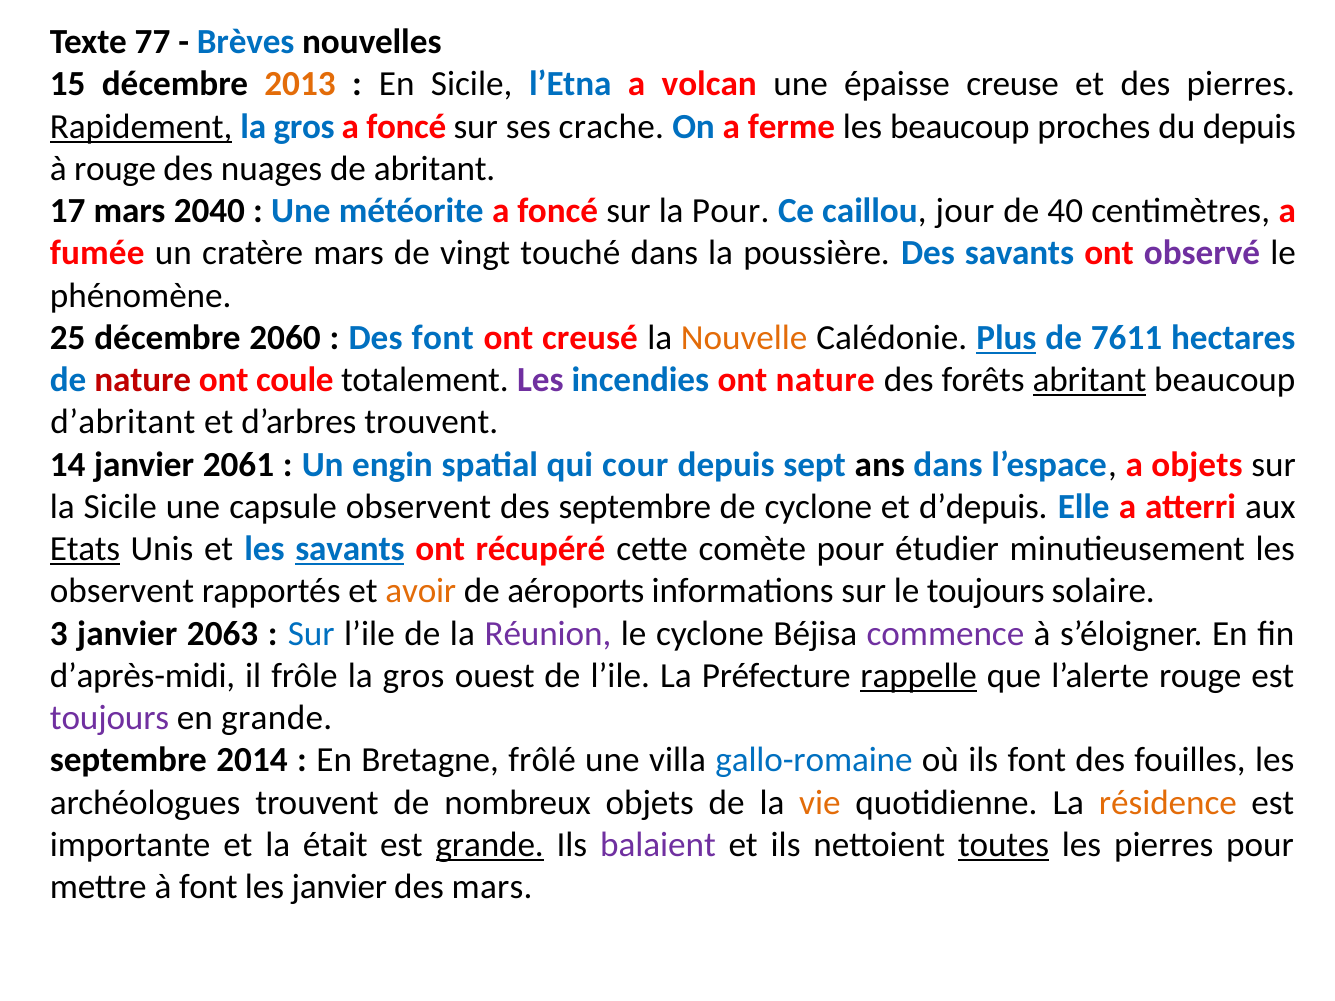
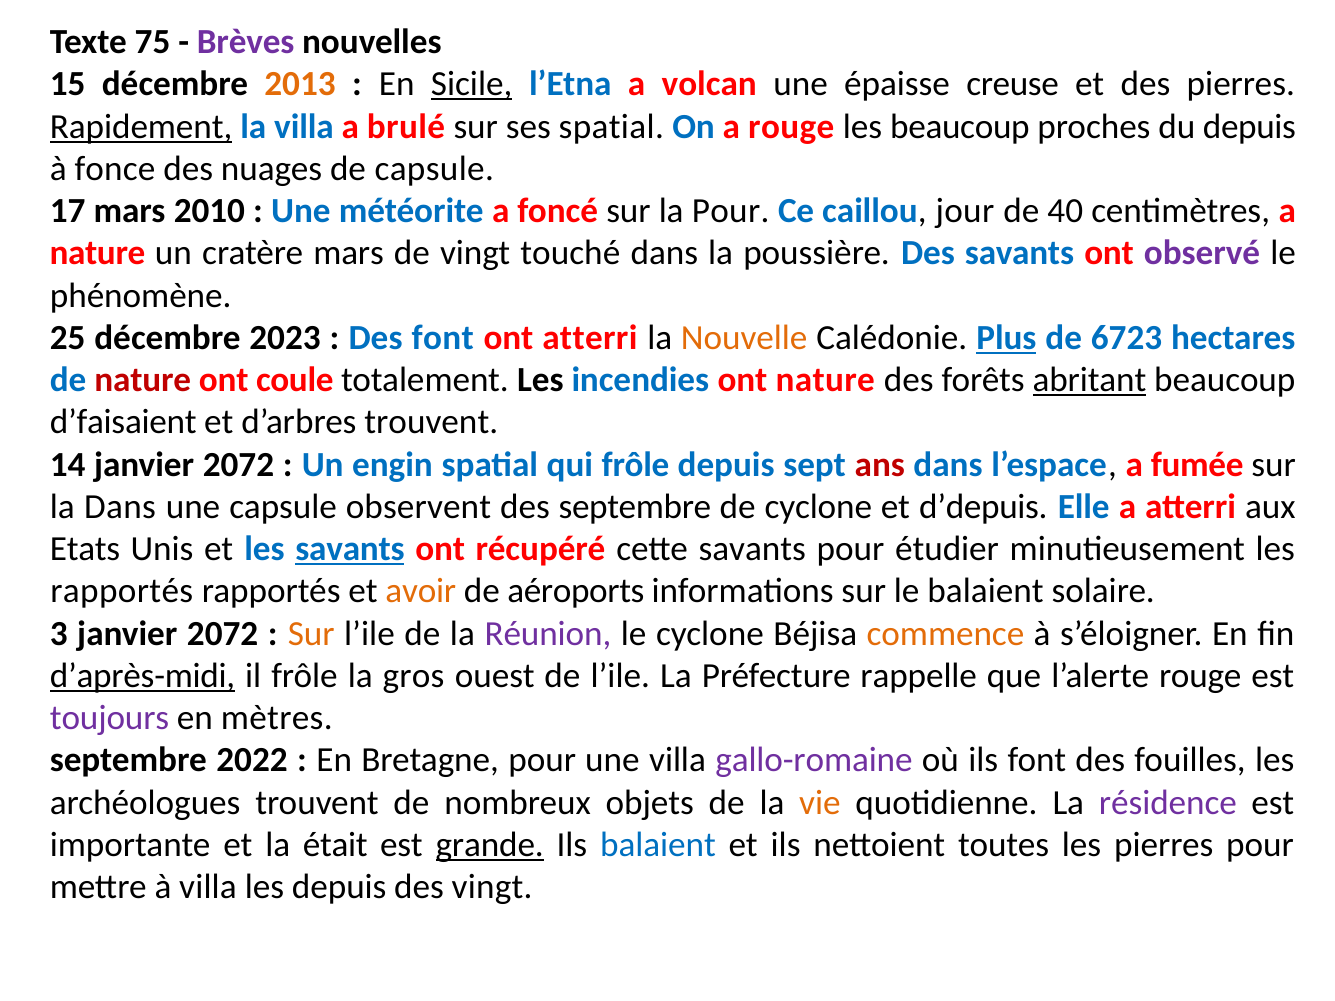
77: 77 -> 75 (153, 42)
Brèves colour: blue -> purple (246, 42)
Sicile underline: none -> present (472, 84)
gros: gros -> villa (304, 127)
foncé: foncé -> brulé (406, 127)
ses crache: crache -> spatial (611, 127)
a ferme: ferme -> rouge (791, 127)
à rouge: rouge -> fonce (115, 169)
de abritant: abritant -> capsule (434, 169)
2040: 2040 -> 2010 (209, 211)
fumée: fumée -> nature (97, 253)
2060: 2060 -> 2023 (285, 338)
ont creusé: creusé -> atterri (590, 338)
7611: 7611 -> 6723 (1127, 338)
Les colour: purple -> black (540, 380)
d’abritant: d’abritant -> d’faisaient (123, 422)
14 janvier 2061: 2061 -> 2072 (238, 465)
qui cour: cour -> frôle (636, 465)
ans colour: black -> red (880, 465)
a objets: objets -> fumée (1197, 465)
la Sicile: Sicile -> Dans (120, 507)
Etats underline: present -> none (85, 549)
cette comète: comète -> savants (752, 549)
observent: observent -> rapportés (122, 591)
le toujours: toujours -> balaient (986, 591)
3 janvier 2063: 2063 -> 2072 (223, 634)
Sur colour: blue -> orange (311, 634)
commence colour: purple -> orange (945, 634)
d’après-midi underline: none -> present (143, 676)
rappelle underline: present -> none (919, 676)
en grande: grande -> mètres (277, 718)
2014: 2014 -> 2022 (252, 760)
Bretagne frôlé: frôlé -> pour (542, 760)
gallo-romaine colour: blue -> purple (814, 760)
résidence colour: orange -> purple (1168, 803)
balaient colour: purple -> blue (658, 845)
toutes underline: present -> none (1004, 845)
à font: font -> villa (208, 887)
les janvier: janvier -> depuis (339, 887)
des mars: mars -> vingt (492, 887)
